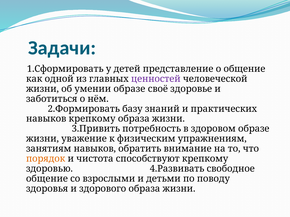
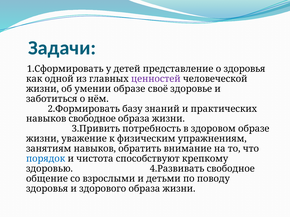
о общение: общение -> здоровья (244, 69)
навыков крепкому: крепкому -> свободное (92, 119)
порядок colour: orange -> blue (46, 159)
